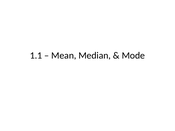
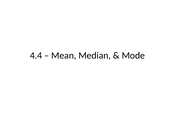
1.1: 1.1 -> 4.4 (36, 56)
